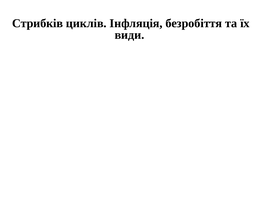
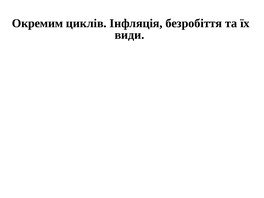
Стрибків: Стрибків -> Окремим (38, 23)
